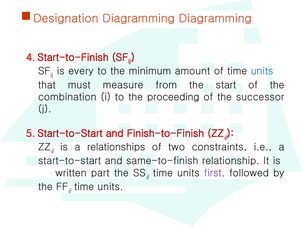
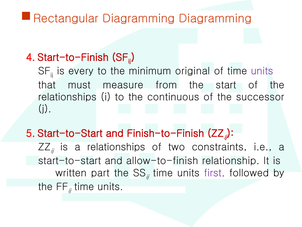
Designation: Designation -> Rectangular (66, 19)
amount: amount -> original (192, 71)
units colour: blue -> purple (262, 71)
combination: combination -> relationships (67, 97)
proceeding: proceeding -> continuous (173, 97)
same-to-finish: same-to-finish -> allow-to-finish (162, 161)
